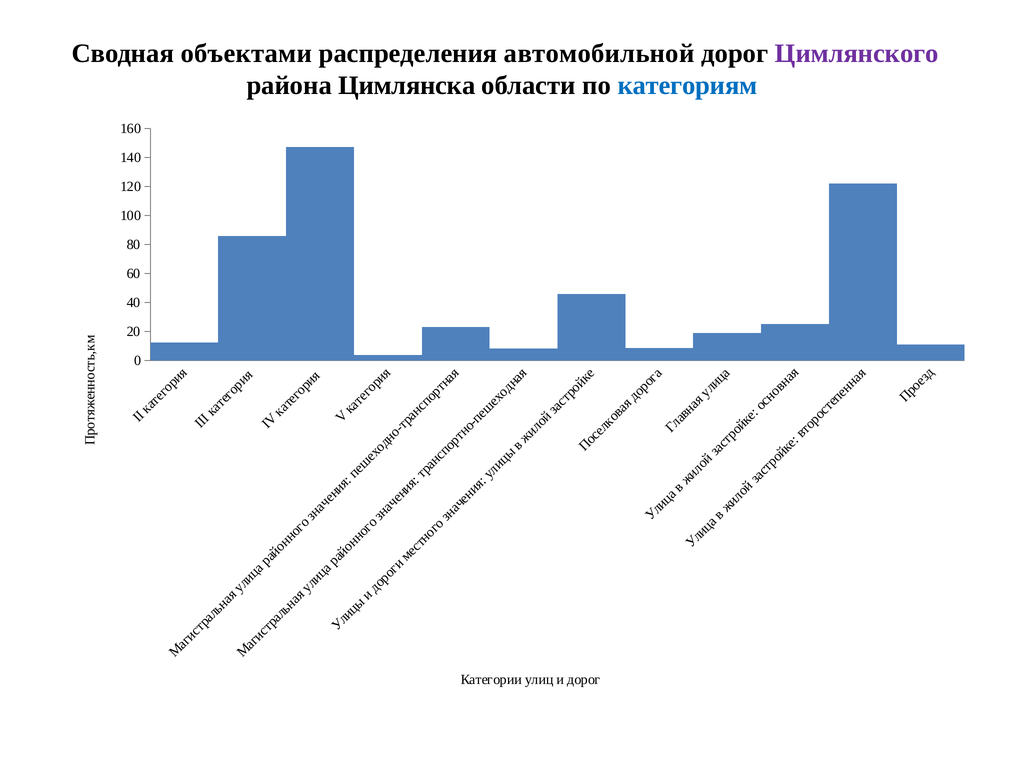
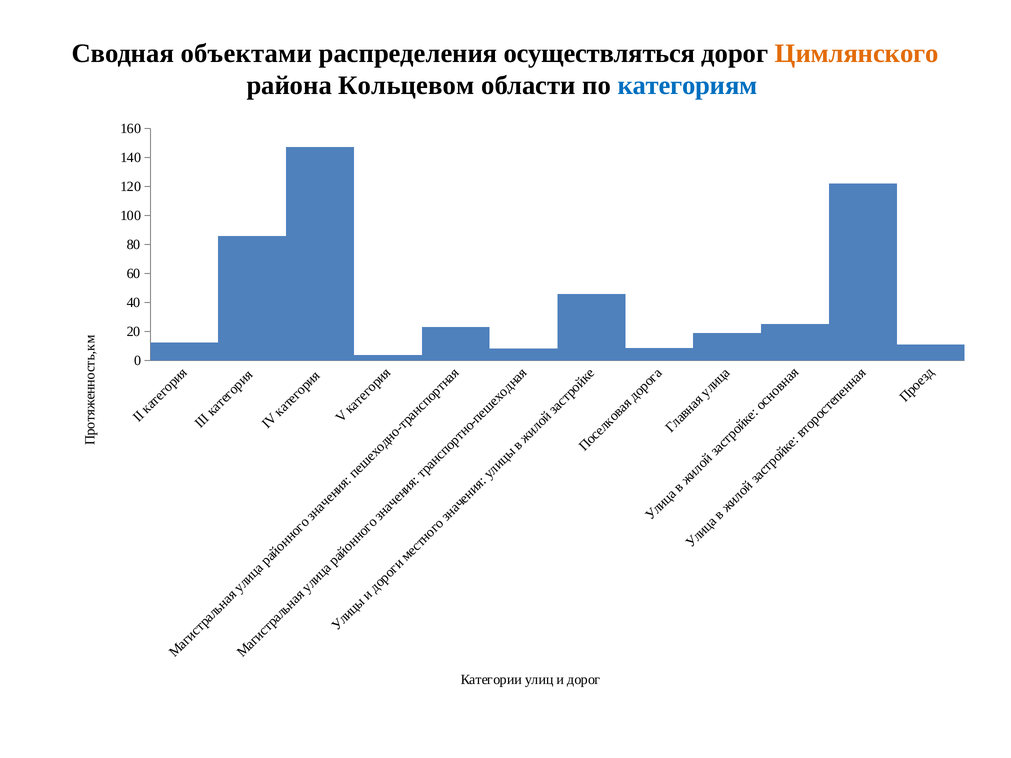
автомобильной: автомобильной -> осуществляться (599, 53)
Цимлянского colour: purple -> orange (857, 53)
Цимлянска: Цимлянска -> Кольцевом (407, 85)
